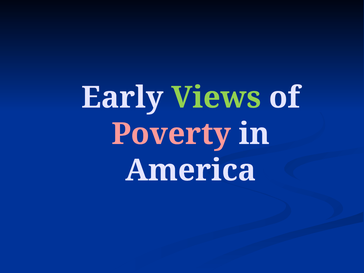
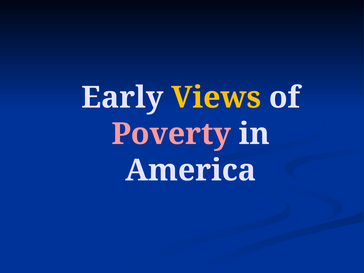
Views colour: light green -> yellow (216, 98)
